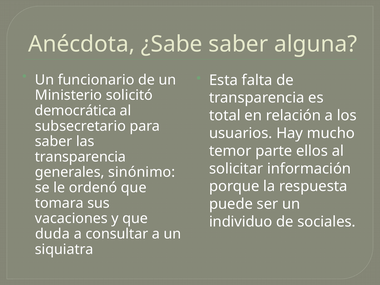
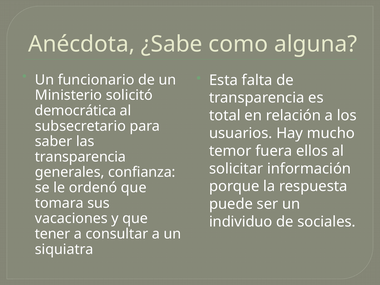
¿Sabe saber: saber -> como (238, 44)
parte: parte -> fuera (274, 151)
sinónimo: sinónimo -> confianza (142, 172)
duda: duda -> tener (53, 234)
